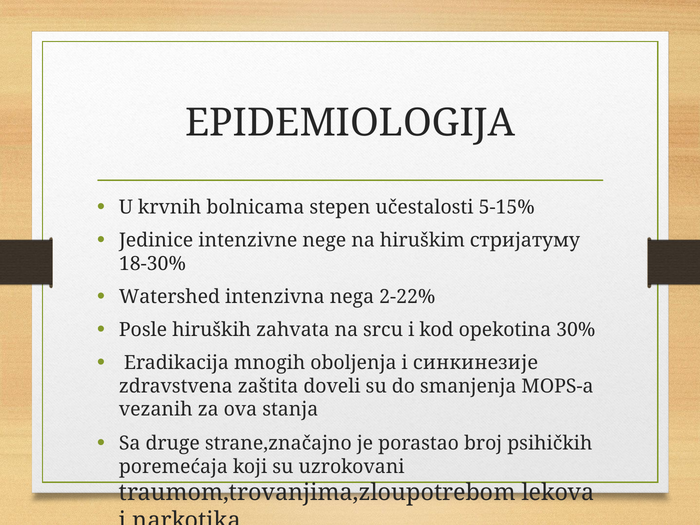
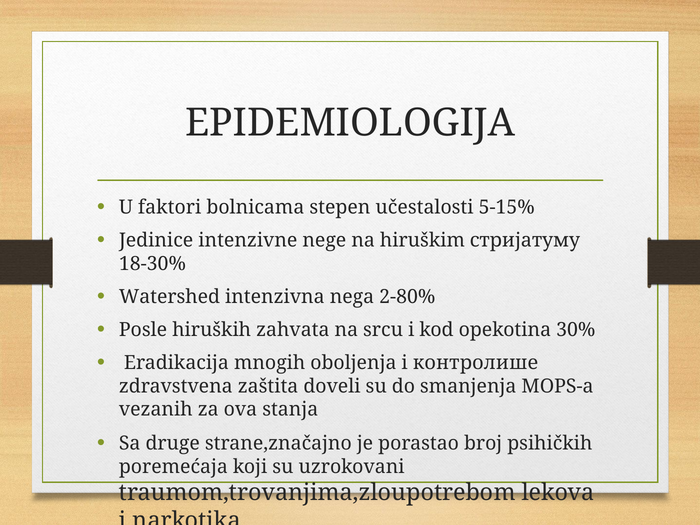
krvnih: krvnih -> faktori (170, 207)
2-22%: 2-22% -> 2-80% (407, 297)
синкинезије: синкинезије -> контролише (475, 363)
